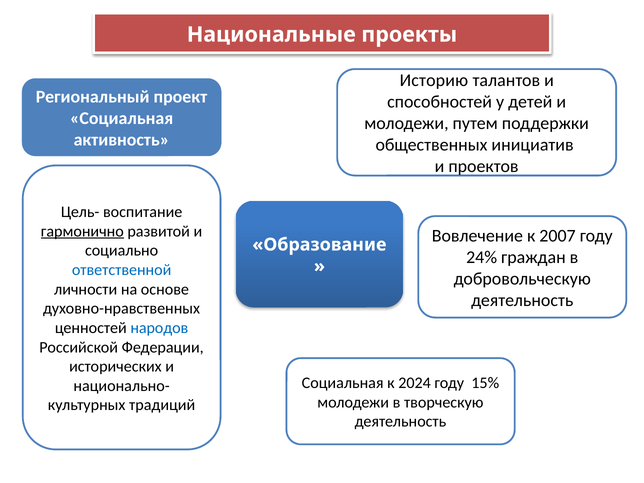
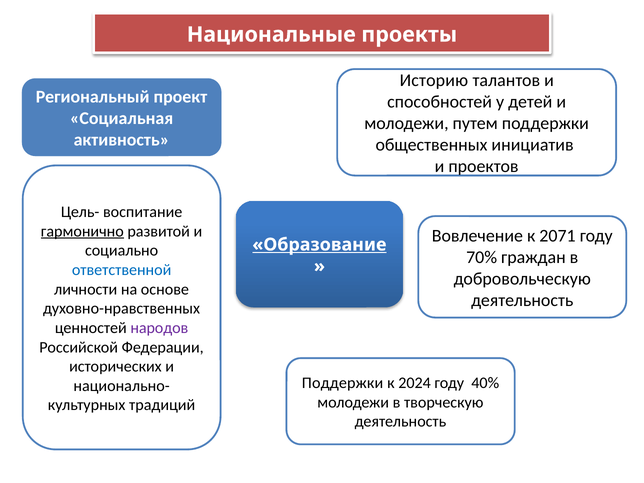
2007: 2007 -> 2071 (558, 236)
Образование underline: none -> present (319, 245)
24%: 24% -> 70% (482, 257)
народов colour: blue -> purple (159, 328)
Социальная: Социальная -> Поддержки (343, 383)
15%: 15% -> 40% (485, 383)
